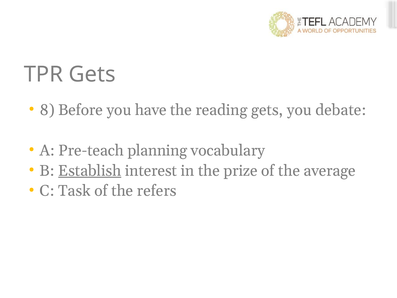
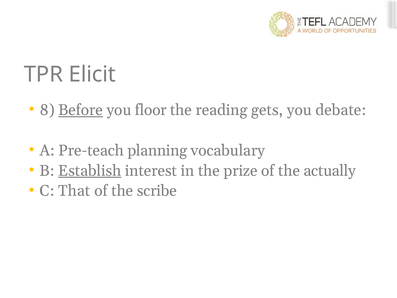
TPR Gets: Gets -> Elicit (92, 74)
Before underline: none -> present (81, 110)
have: have -> floor (151, 110)
average: average -> actually (330, 171)
Task: Task -> That (74, 191)
refers: refers -> scribe (157, 191)
